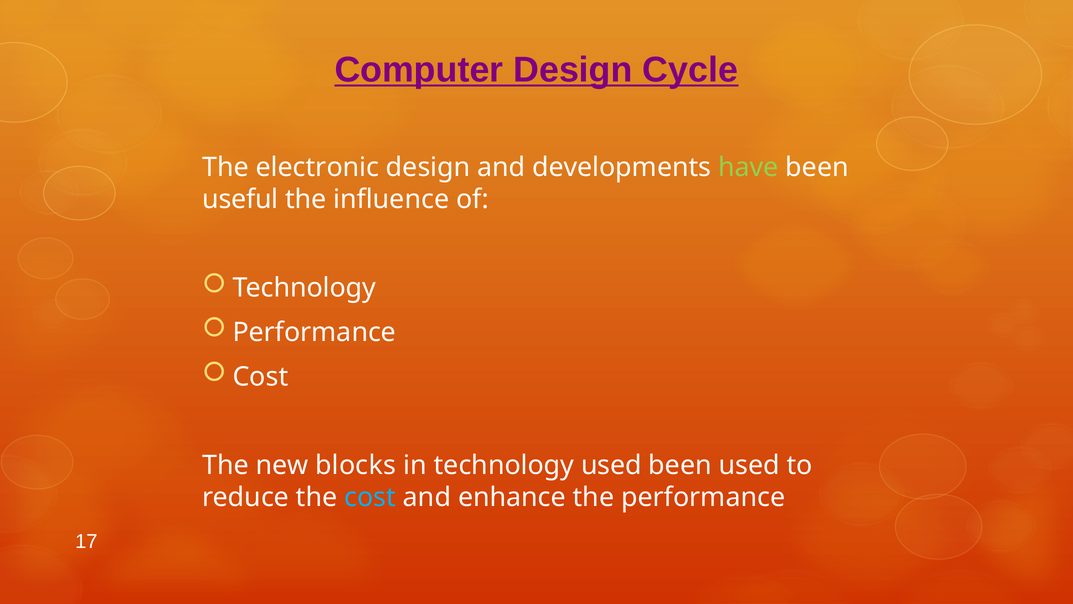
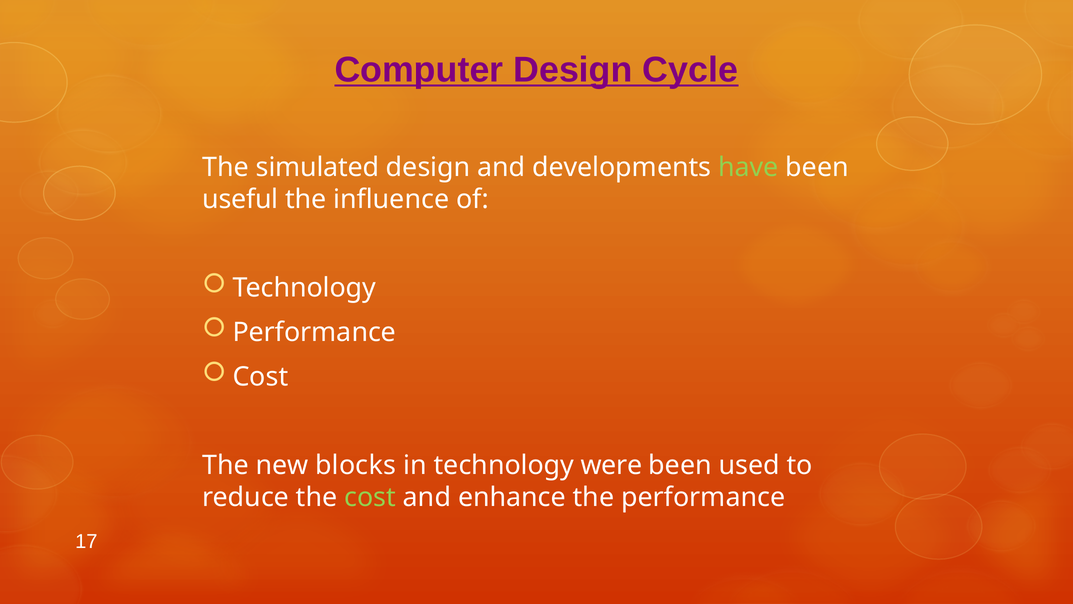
electronic: electronic -> simulated (318, 167)
technology used: used -> were (611, 465)
cost colour: light blue -> light green (370, 497)
